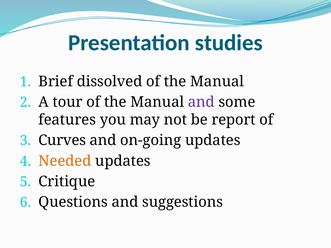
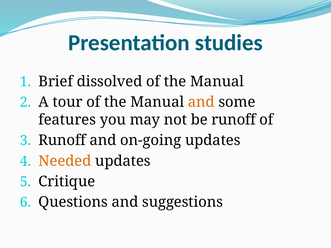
and colour: purple -> orange (201, 102)
be report: report -> runoff (234, 120)
Curves: Curves -> Runoff (62, 140)
